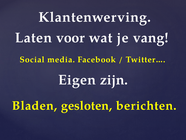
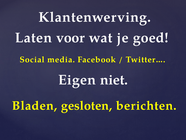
vang: vang -> goed (151, 38)
zijn: zijn -> niet (114, 80)
